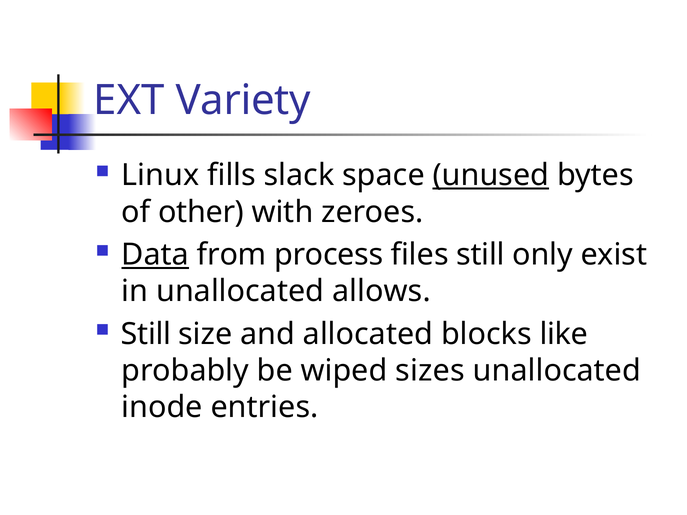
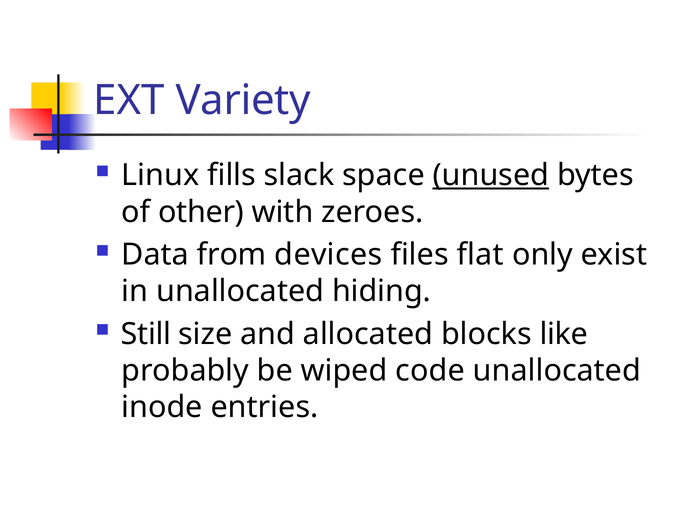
Data underline: present -> none (155, 255)
process: process -> devices (328, 255)
files still: still -> flat (480, 255)
allows: allows -> hiding (382, 292)
sizes: sizes -> code (430, 371)
